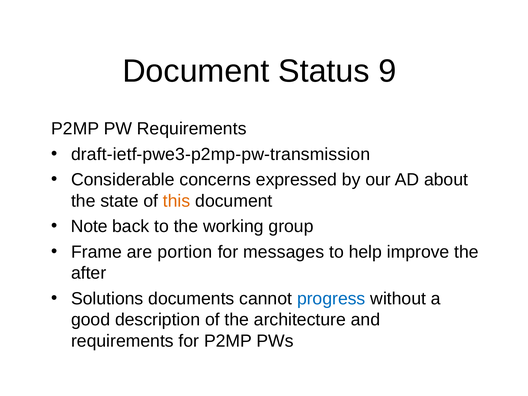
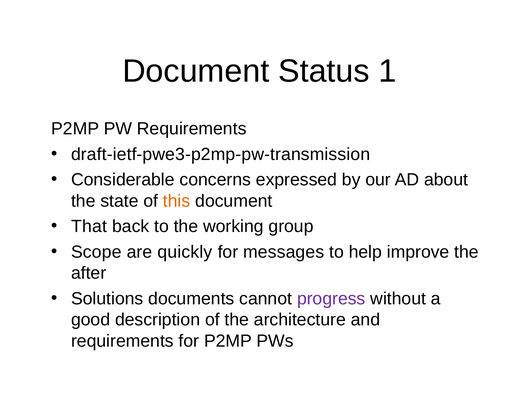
9: 9 -> 1 (388, 71)
Note: Note -> That (89, 226)
Frame: Frame -> Scope (96, 252)
portion: portion -> quickly (185, 252)
progress colour: blue -> purple (331, 299)
